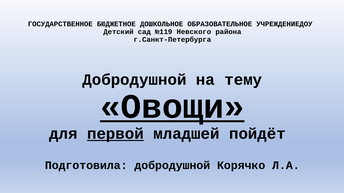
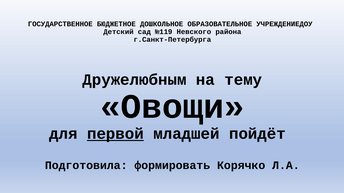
Добродушной: Добродушной -> Дружелюбным (134, 80)
Овощи underline: present -> none (172, 107)
Подготовила добродушной: добродушной -> формировать (172, 166)
